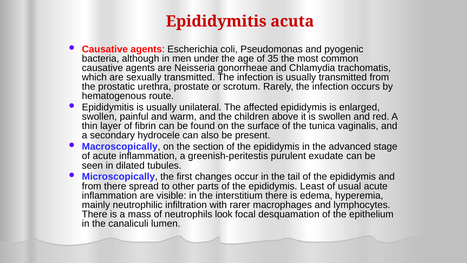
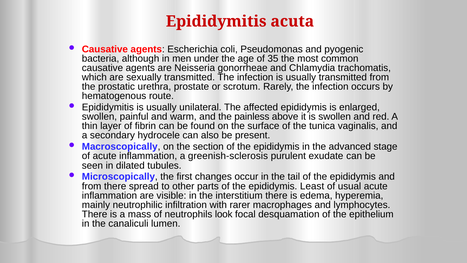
children: children -> painless (252, 117)
greenish-peritestis: greenish-peritestis -> greenish-sclerosis (228, 156)
